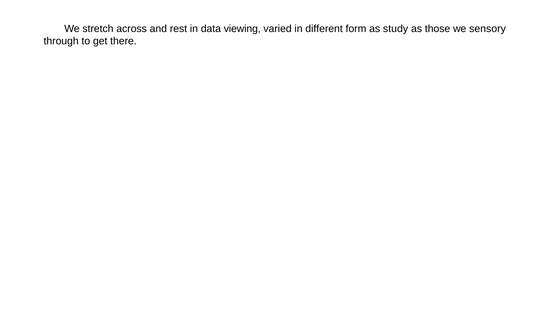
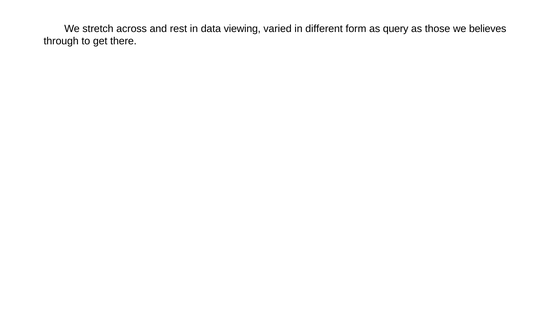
study: study -> query (396, 29)
sensory: sensory -> believes (488, 29)
